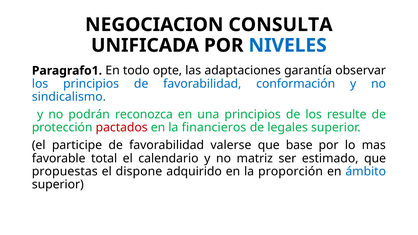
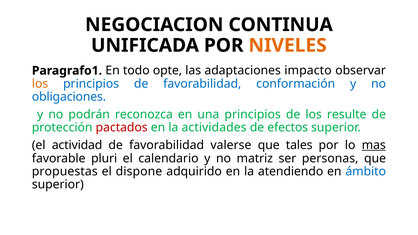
CONSULTA: CONSULTA -> CONTINUA (281, 25)
NIVELES colour: blue -> orange (288, 45)
garantía: garantía -> impacto (308, 71)
los colour: blue -> orange (40, 84)
sindicalismo: sindicalismo -> obligaciones (69, 97)
financieros: financieros -> actividades (214, 128)
legales: legales -> efectos (288, 128)
participe: participe -> actividad (77, 145)
base: base -> tales (299, 145)
mas underline: none -> present (374, 145)
total: total -> pluri (104, 158)
estimado: estimado -> personas (330, 158)
proporción: proporción -> atendiendo (291, 172)
